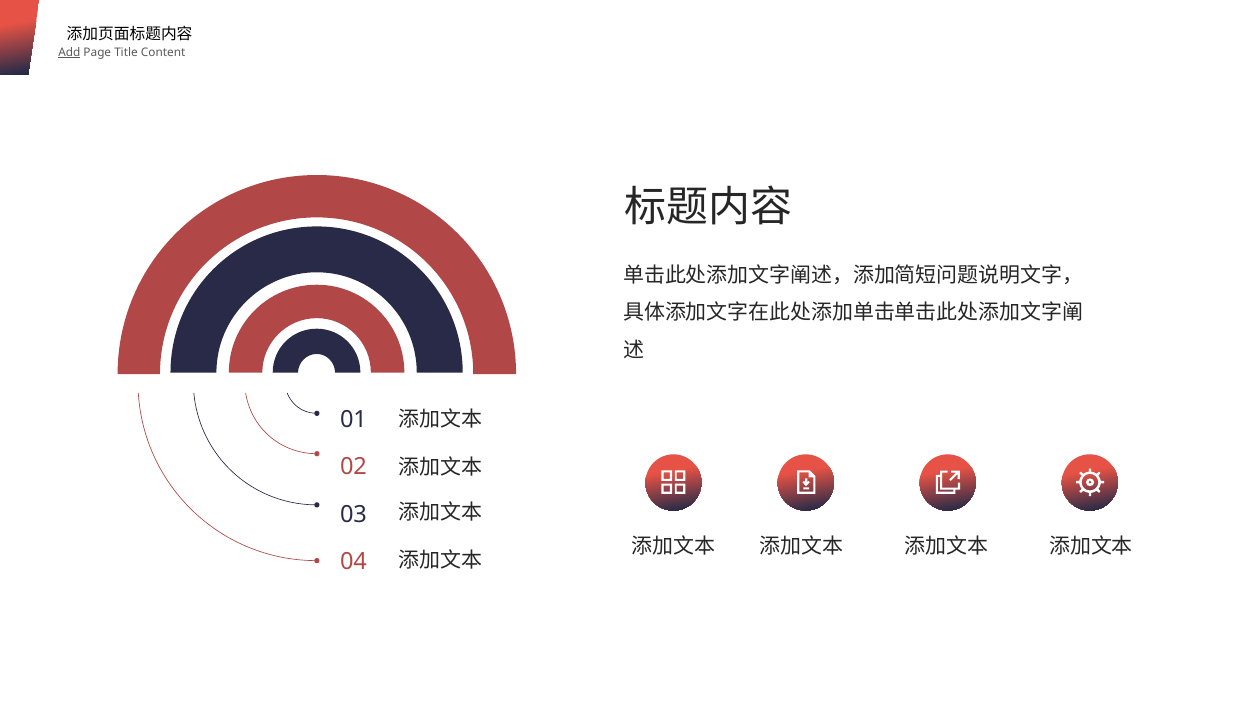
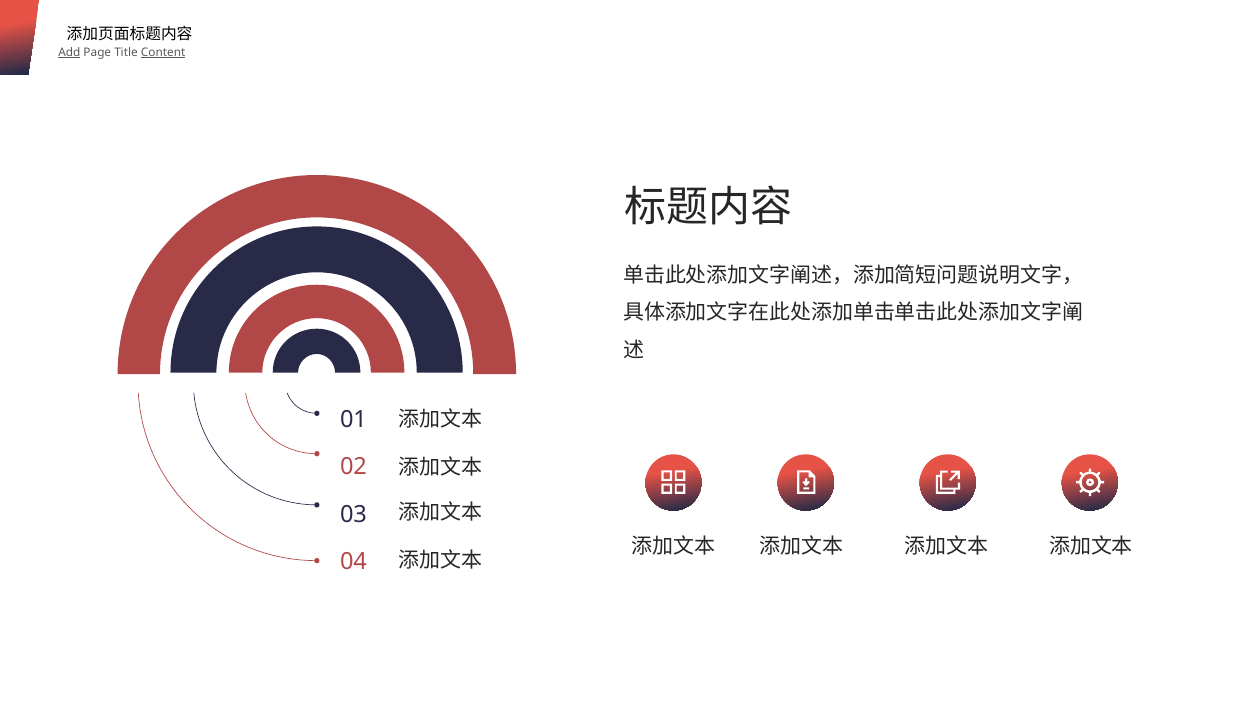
Content underline: none -> present (163, 53)
